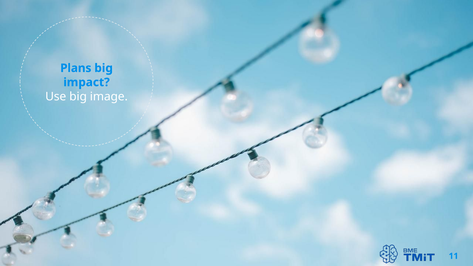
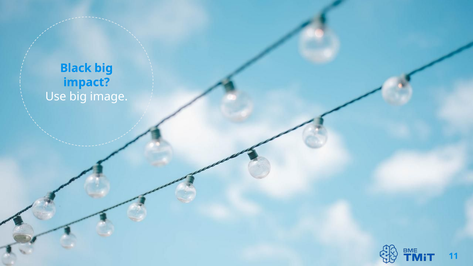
Plans: Plans -> Black (76, 68)
